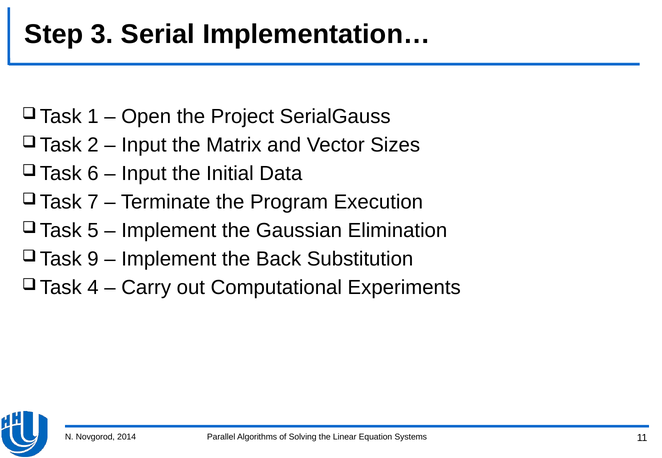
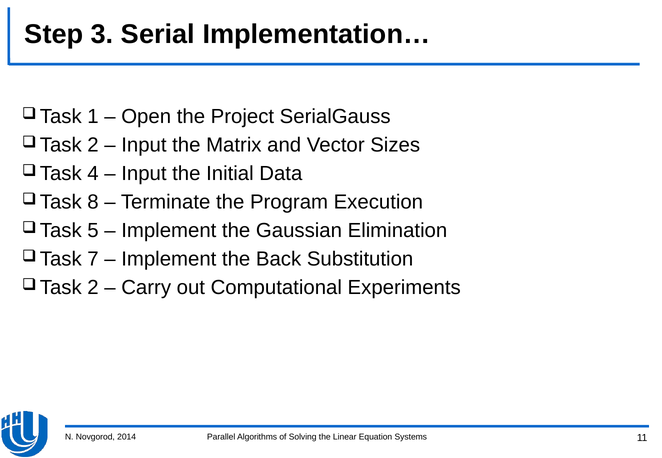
6: 6 -> 4 (93, 174)
7: 7 -> 8 (93, 202)
9: 9 -> 7 (93, 259)
4: 4 -> 2 (93, 288)
